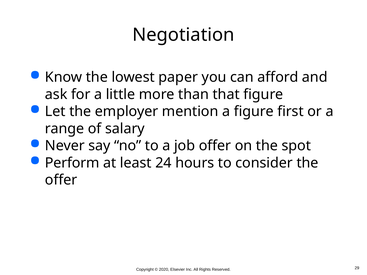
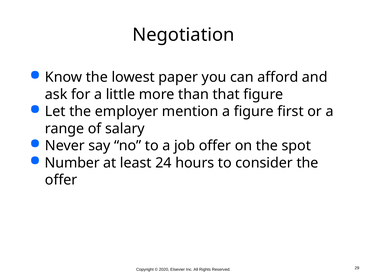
Perform: Perform -> Number (72, 163)
